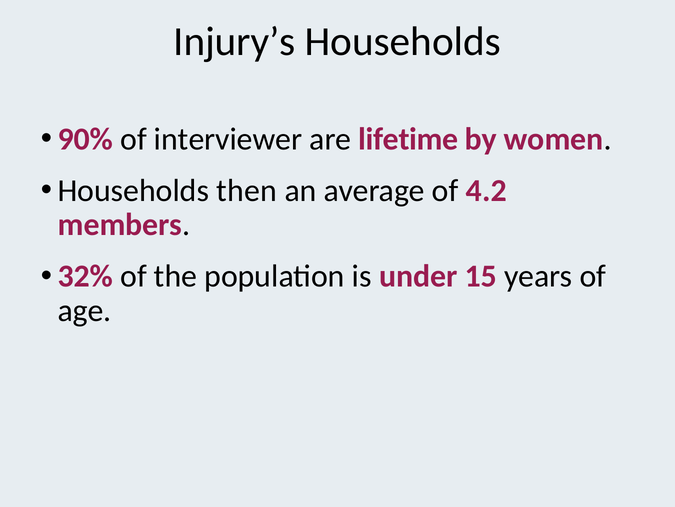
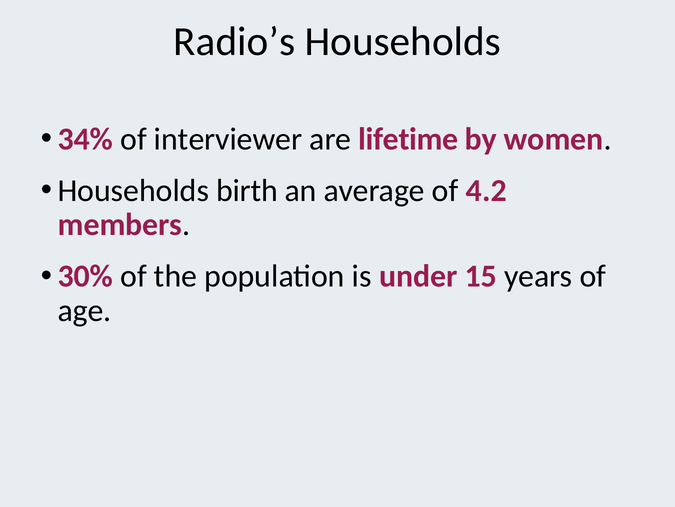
Injury’s: Injury’s -> Radio’s (234, 42)
90%: 90% -> 34% (85, 139)
then: then -> birth (247, 190)
32%: 32% -> 30% (85, 276)
